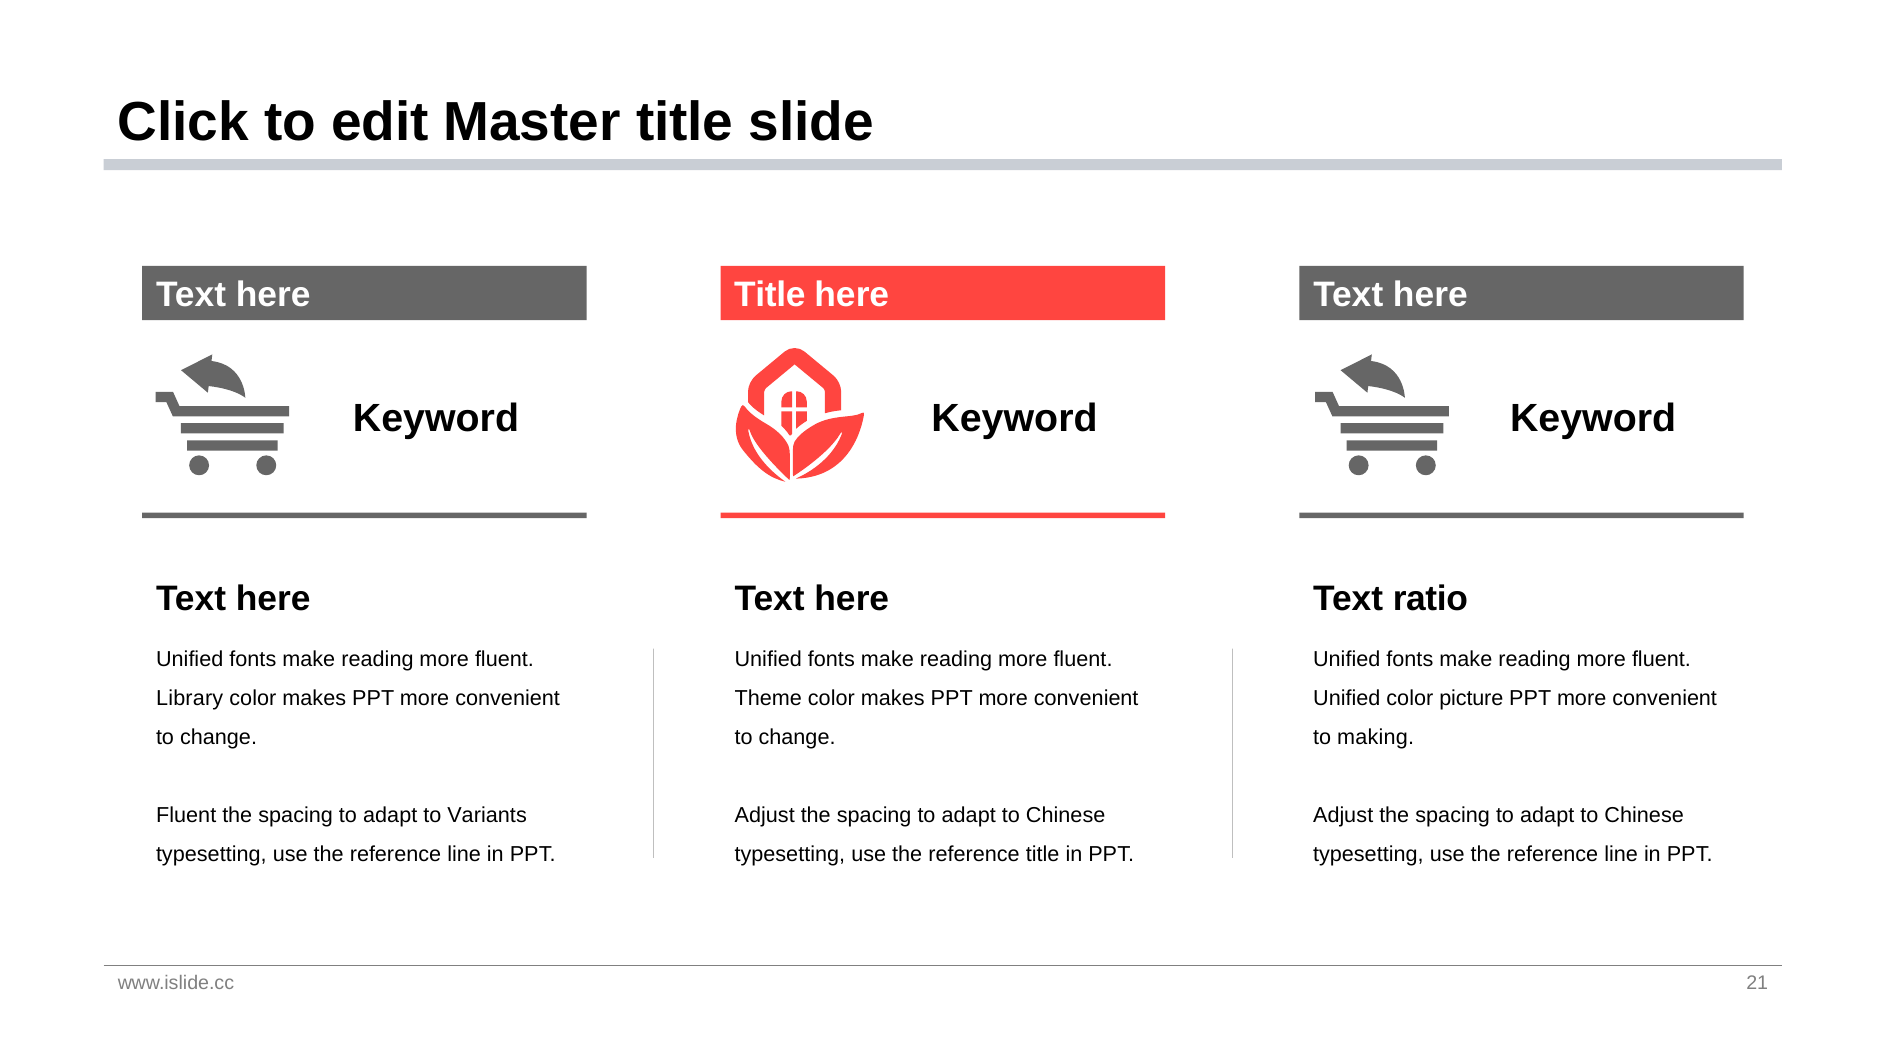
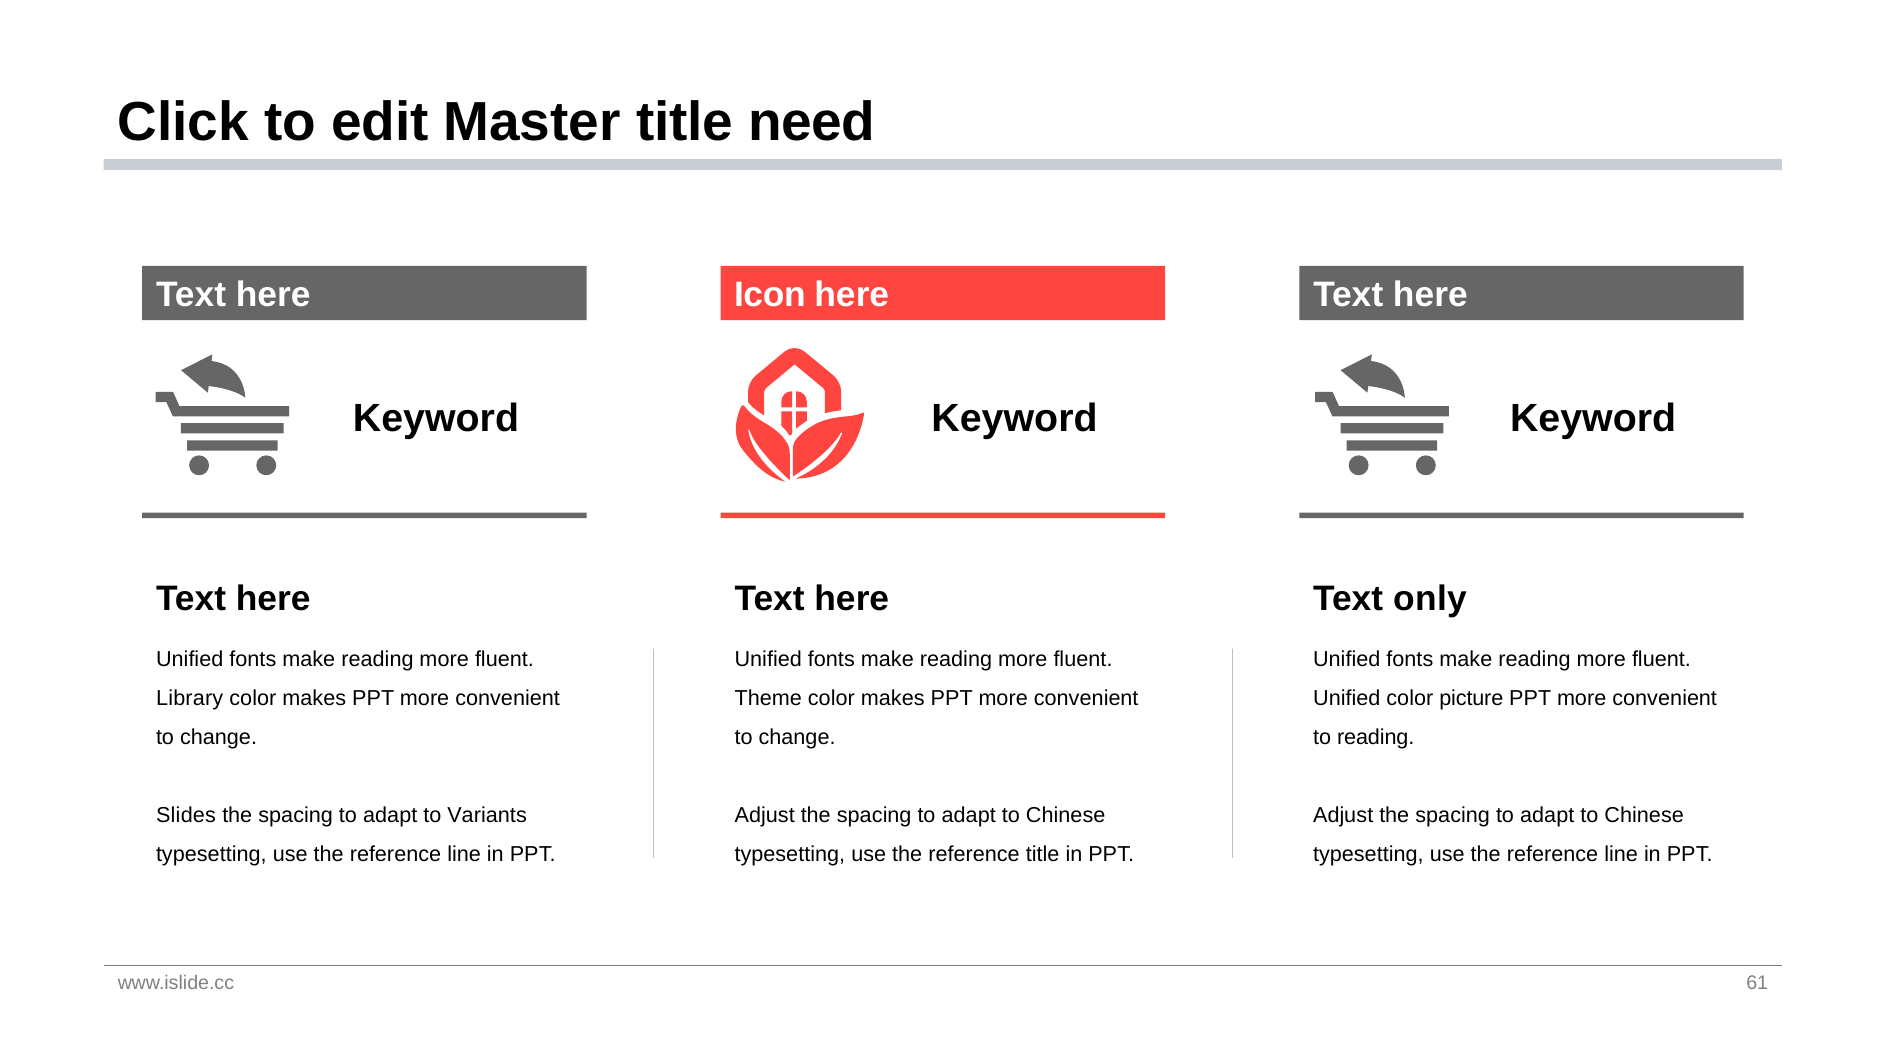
slide: slide -> need (811, 122)
Title: Title -> Icon (770, 294)
ratio: ratio -> only (1430, 599)
to making: making -> reading (1376, 737)
Fluent: Fluent -> Slides (186, 815)
21: 21 -> 61 (1757, 983)
